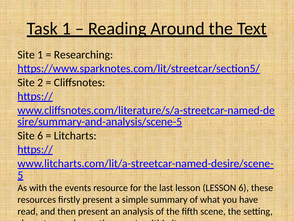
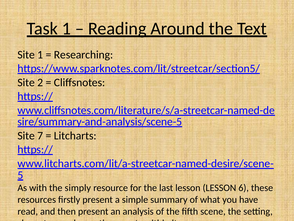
Site 6: 6 -> 7 (40, 135)
the events: events -> simply (78, 188)
